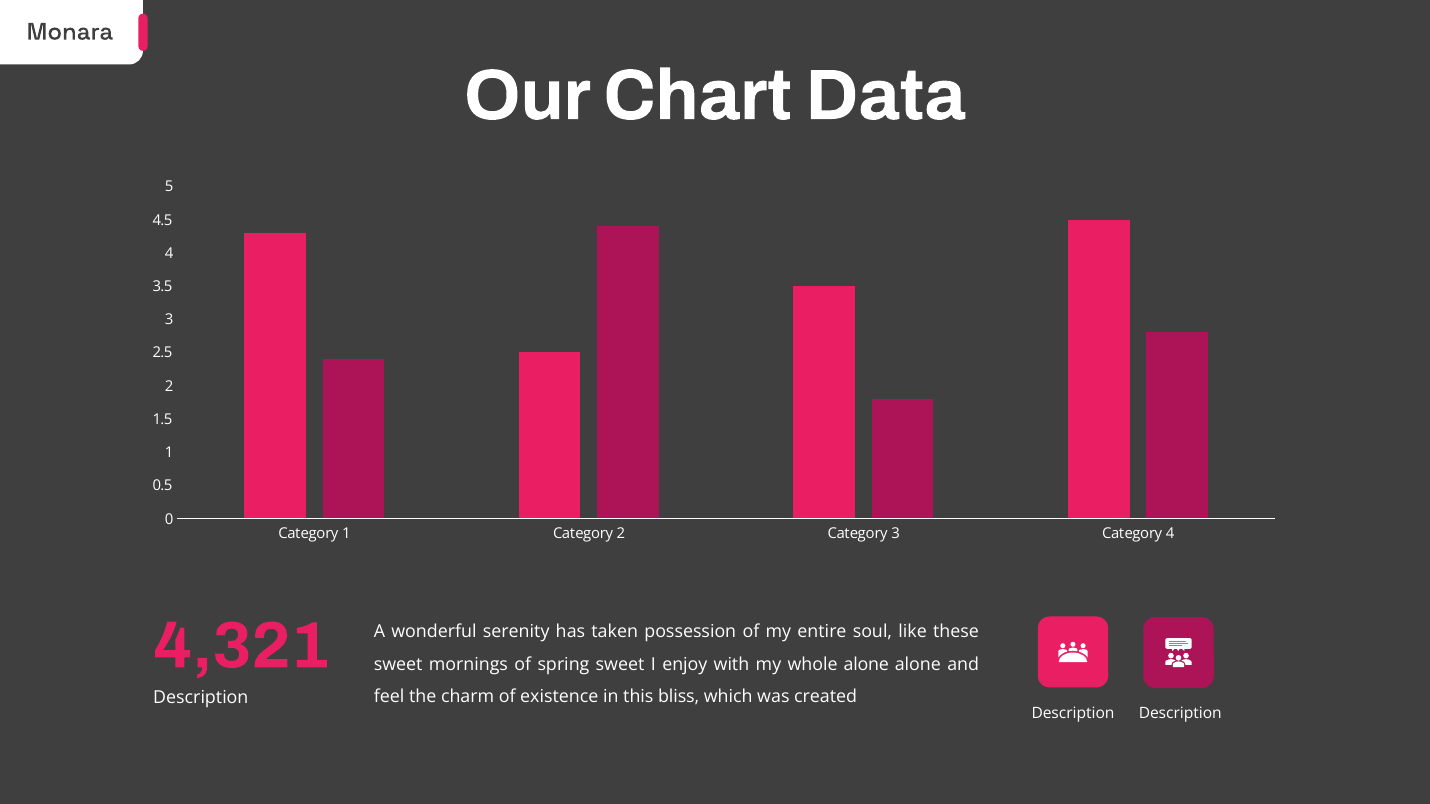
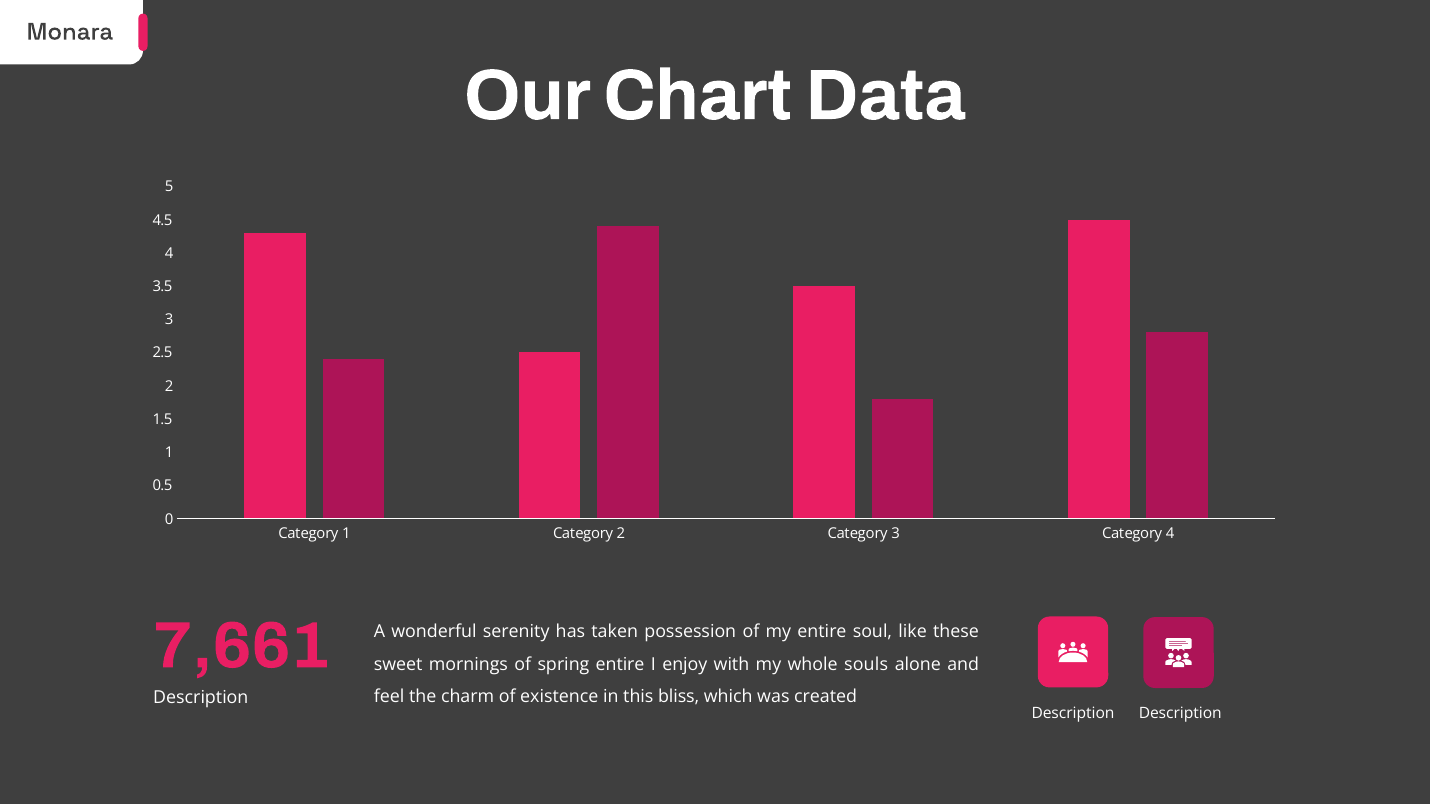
4,321: 4,321 -> 7,661 (241, 646)
spring sweet: sweet -> entire (620, 664)
whole alone: alone -> souls (866, 664)
